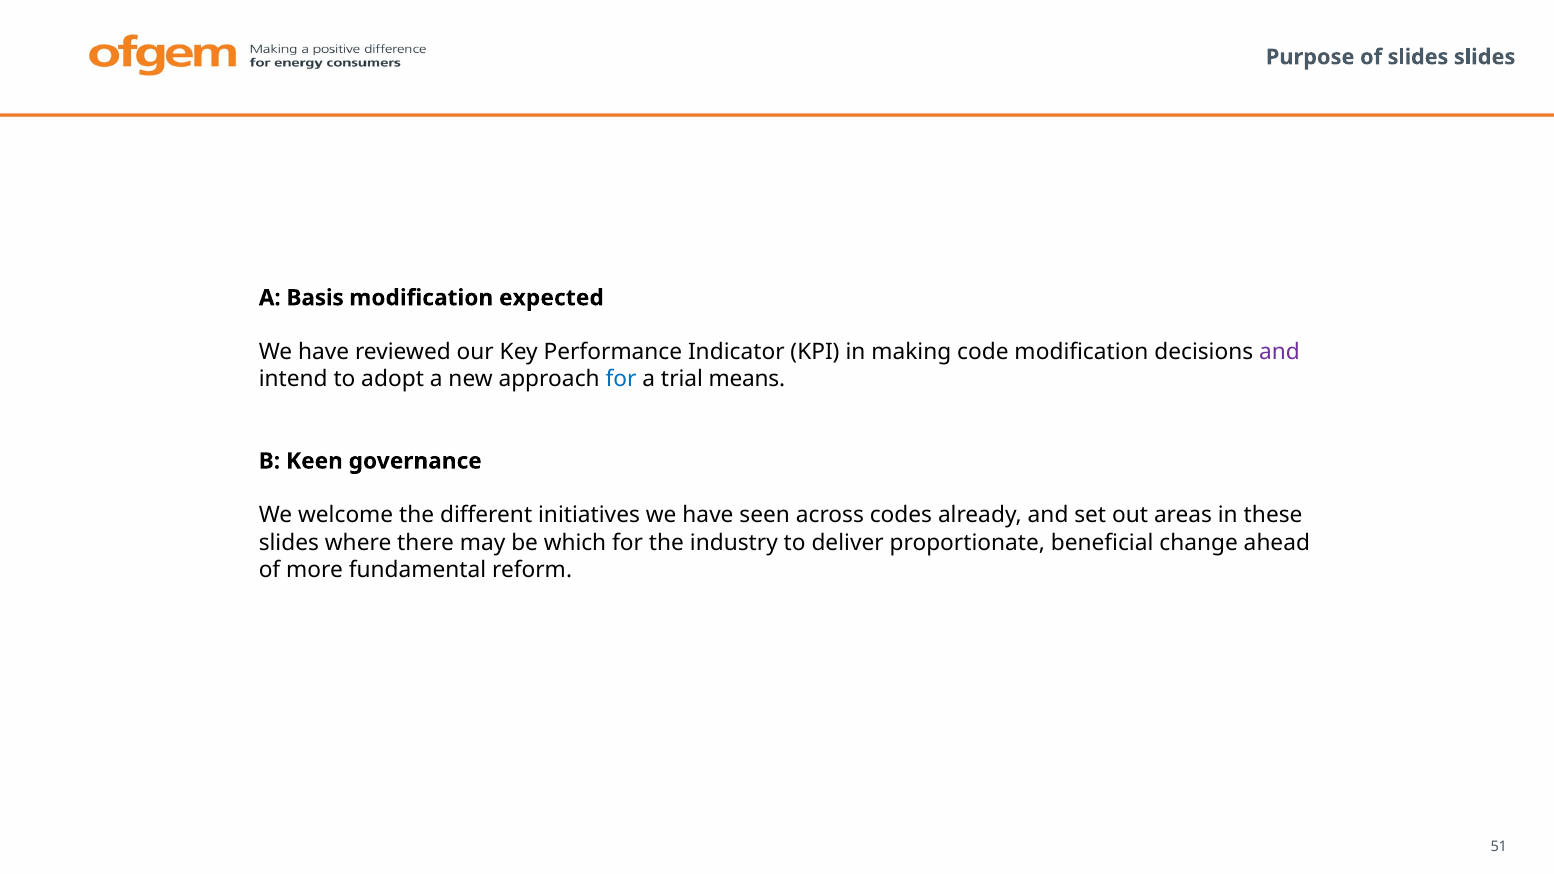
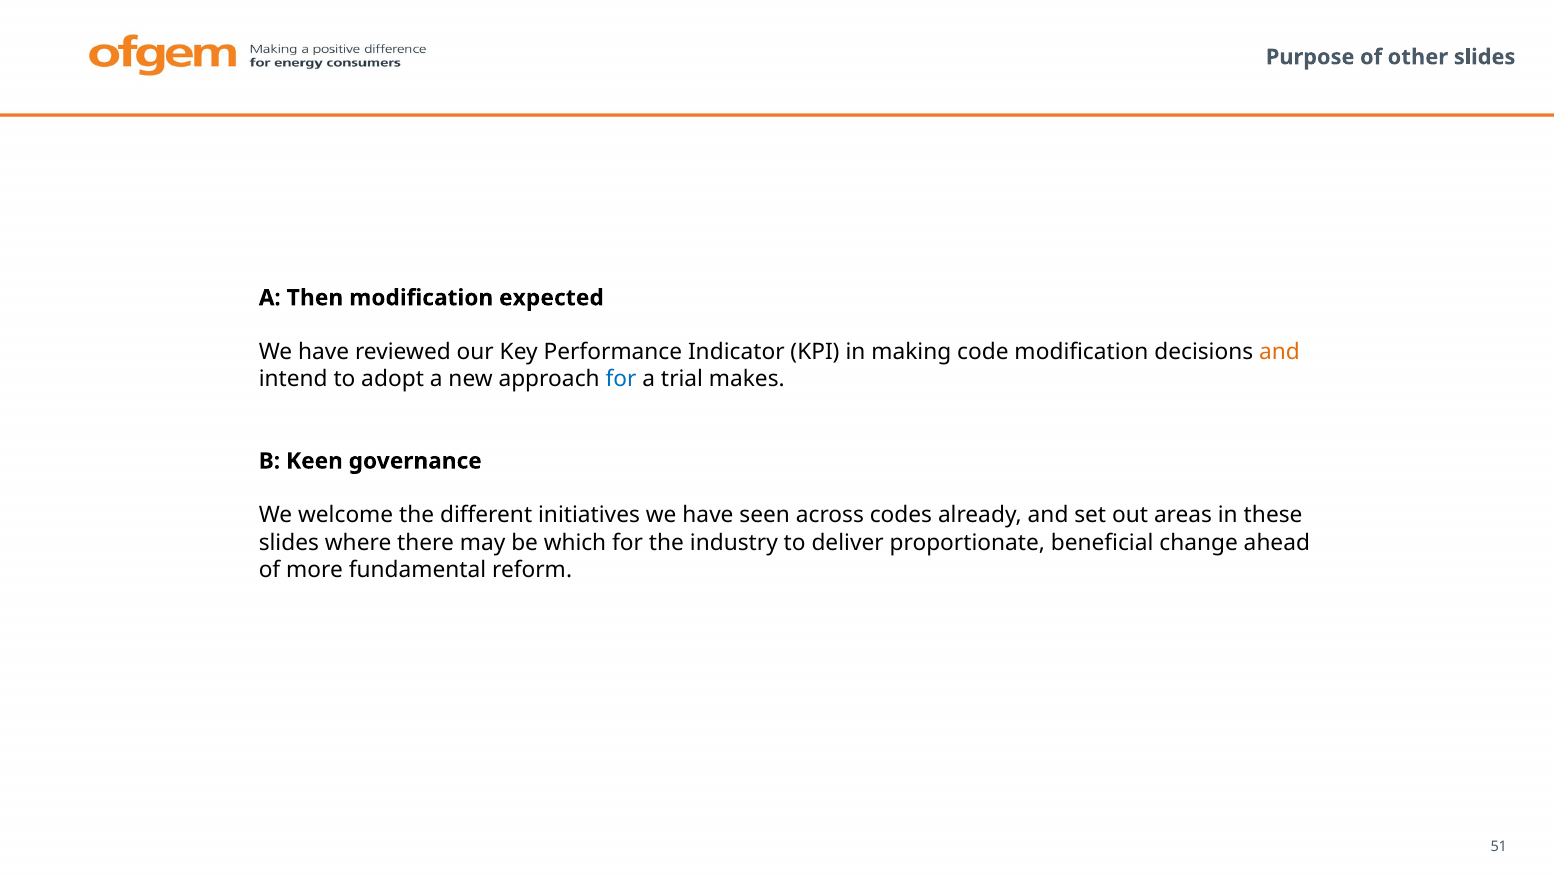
of slides: slides -> other (1418, 57)
Basis: Basis -> Then (315, 298)
and colour: purple -> orange (1280, 352)
means: means -> makes (747, 380)
